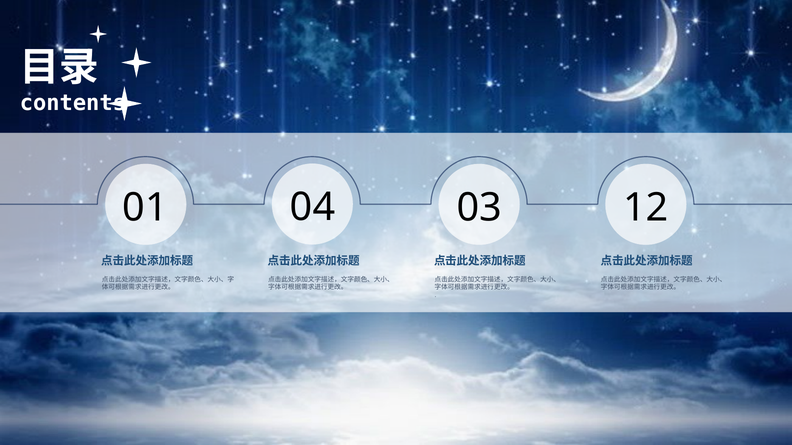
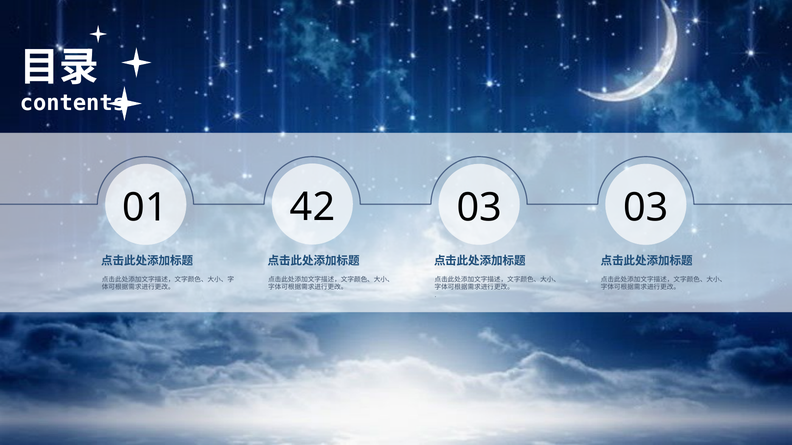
04: 04 -> 42 (313, 208)
03 12: 12 -> 03 (646, 208)
